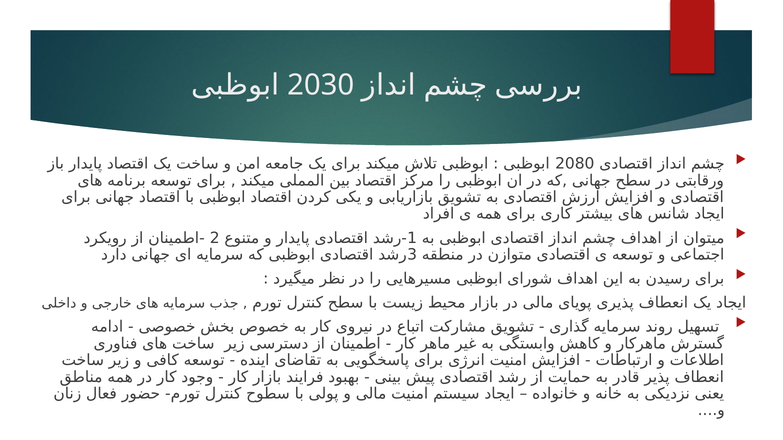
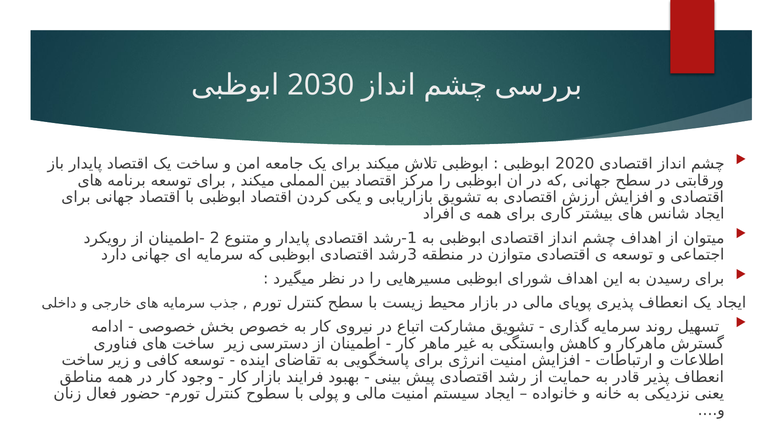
2080: 2080 -> 2020 (575, 164)
